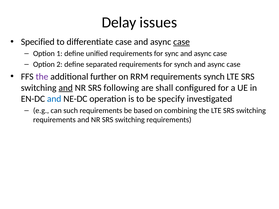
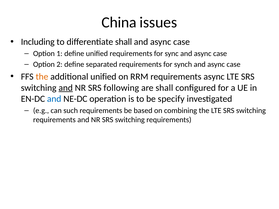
Delay: Delay -> China (119, 22)
Specified: Specified -> Including (38, 42)
differentiate case: case -> shall (124, 42)
case underline: present -> none (182, 42)
the colour: purple -> orange (42, 77)
additional further: further -> unified (103, 77)
requirements synch: synch -> async (214, 77)
